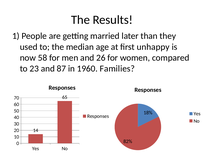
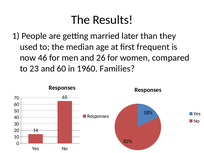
unhappy: unhappy -> frequent (153, 47)
58: 58 -> 46 (43, 58)
and 87: 87 -> 60 (61, 69)
